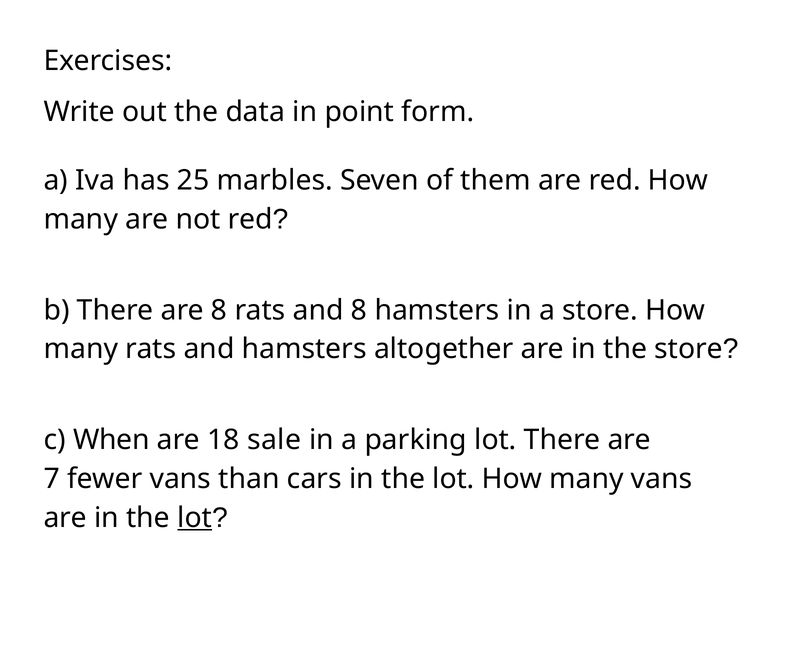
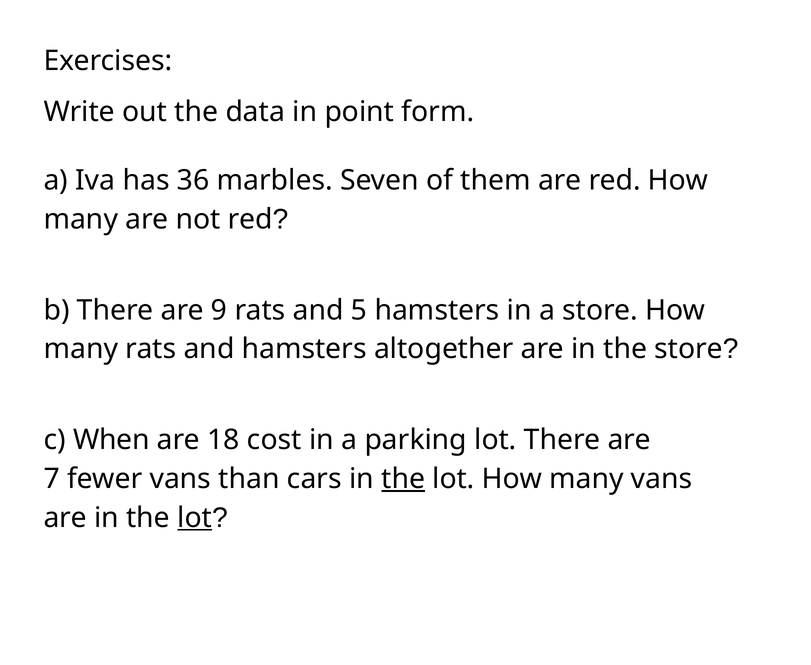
25: 25 -> 36 (193, 180)
are 8: 8 -> 9 (219, 310)
and 8: 8 -> 5 (359, 310)
sale: sale -> cost (274, 440)
the underline: none -> present (403, 479)
